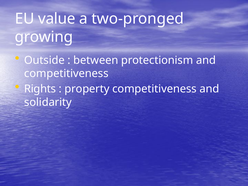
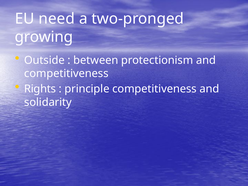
value: value -> need (57, 19)
property: property -> principle (87, 89)
